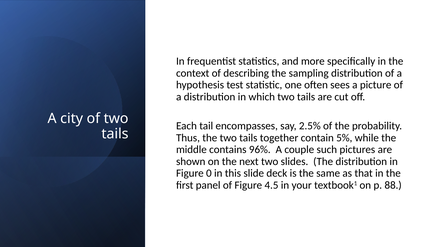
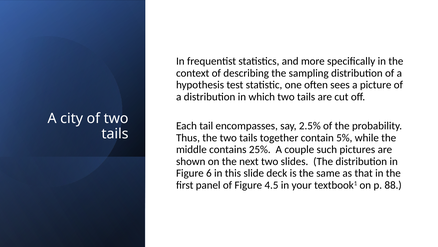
96%: 96% -> 25% (260, 149)
0: 0 -> 6 (209, 173)
